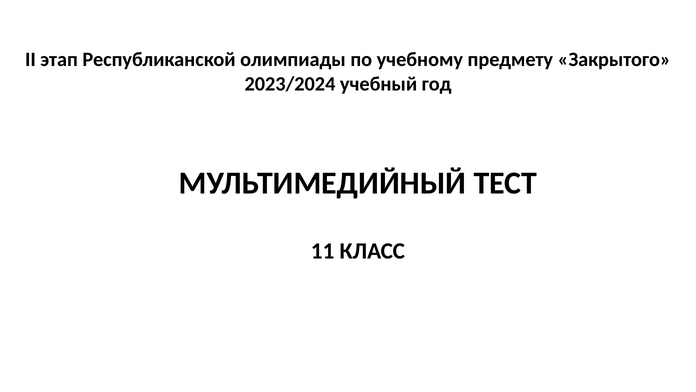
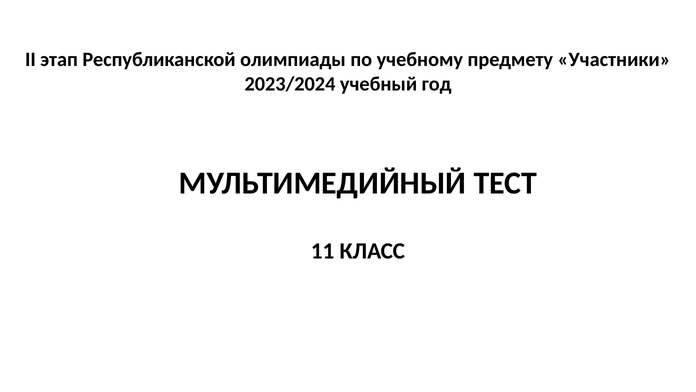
Закрытого: Закрытого -> Участники (614, 60)
